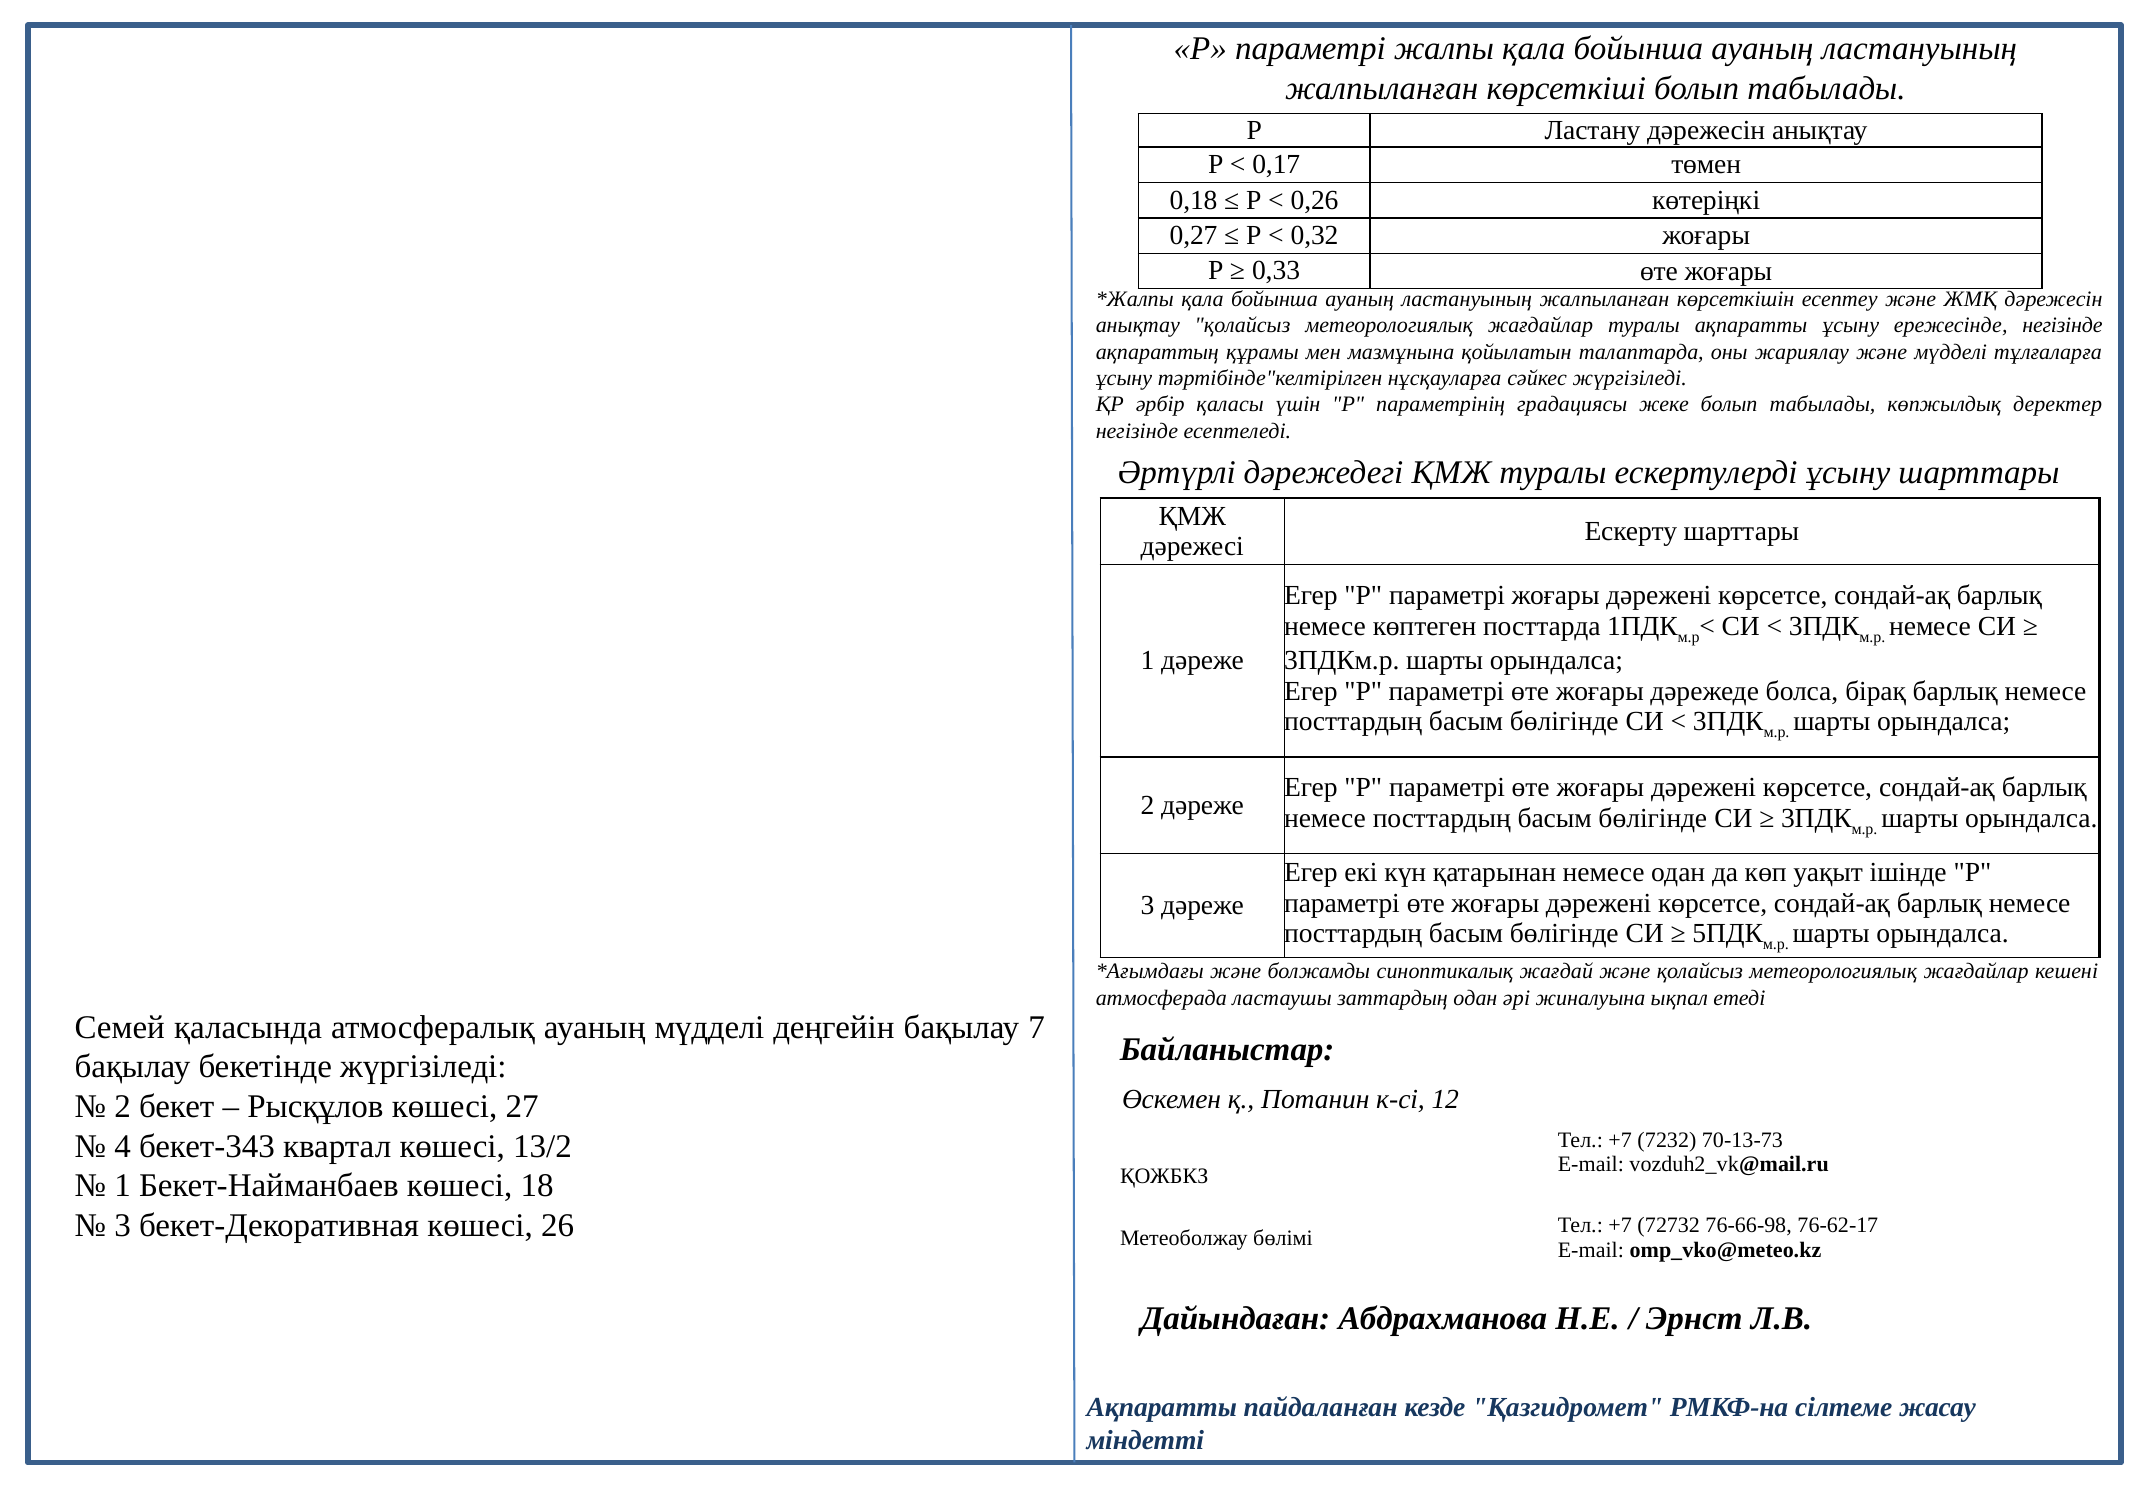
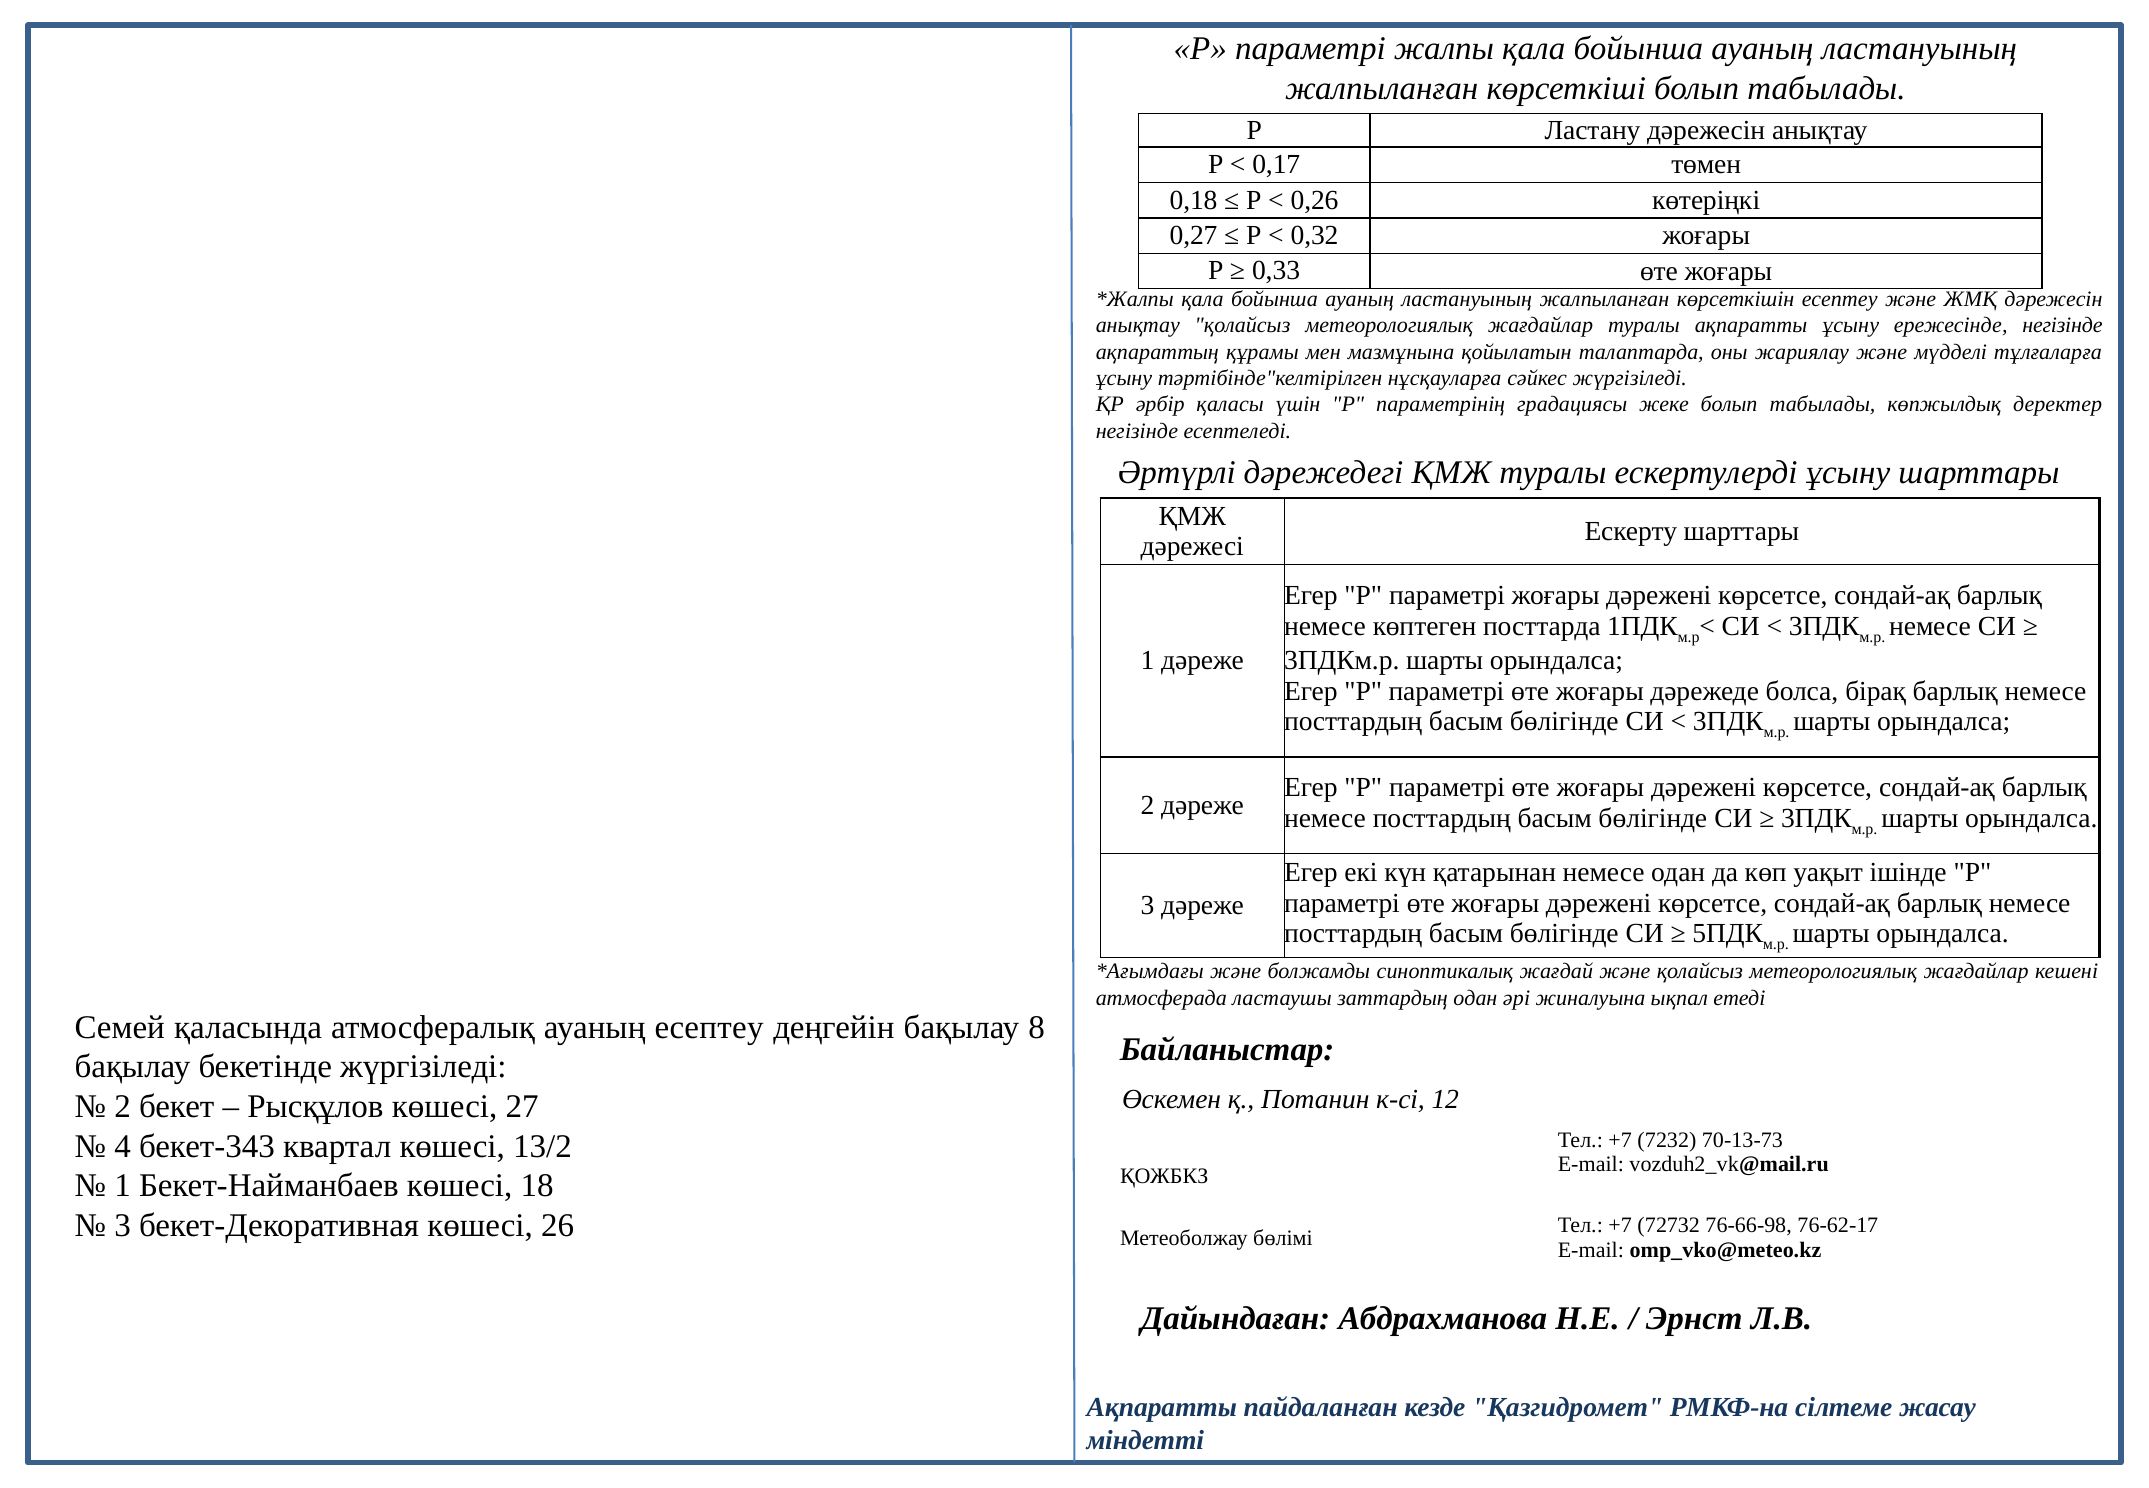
ауаның мүдделі: мүдделі -> есептеу (709, 1027)
7: 7 -> 8 (1037, 1027)
